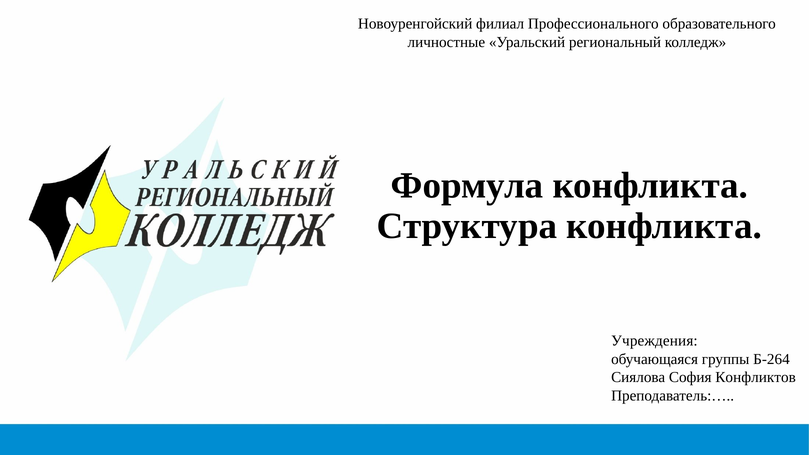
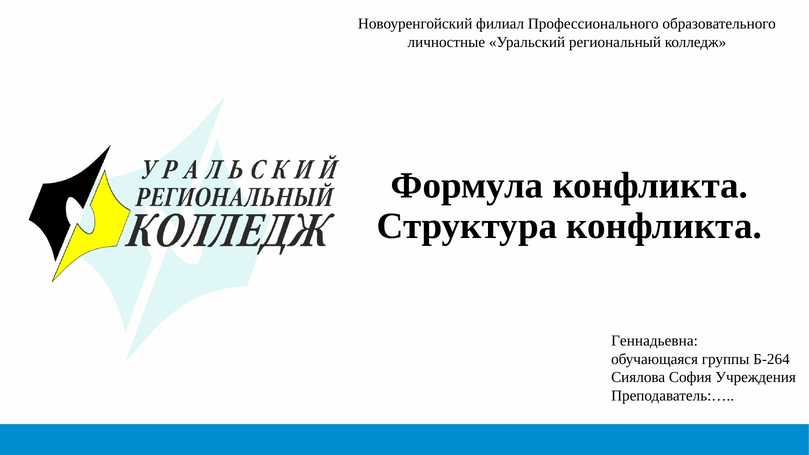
Учреждения: Учреждения -> Геннадьевна (655, 341)
Конфликтов: Конфликтов -> Учреждения (756, 377)
